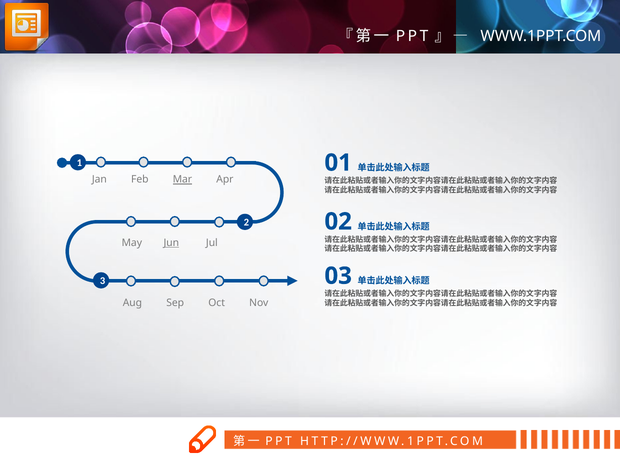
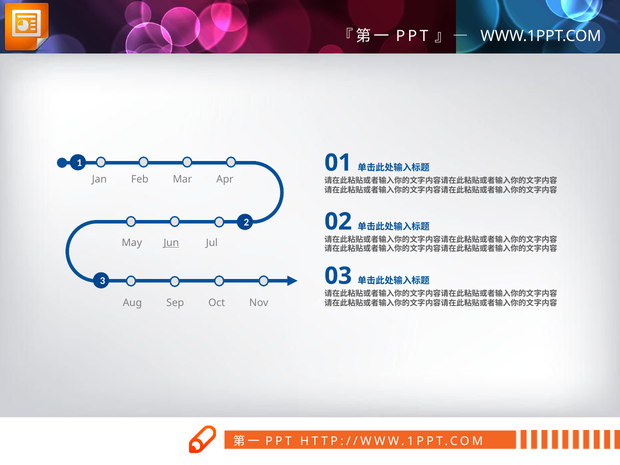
Mar underline: present -> none (182, 180)
